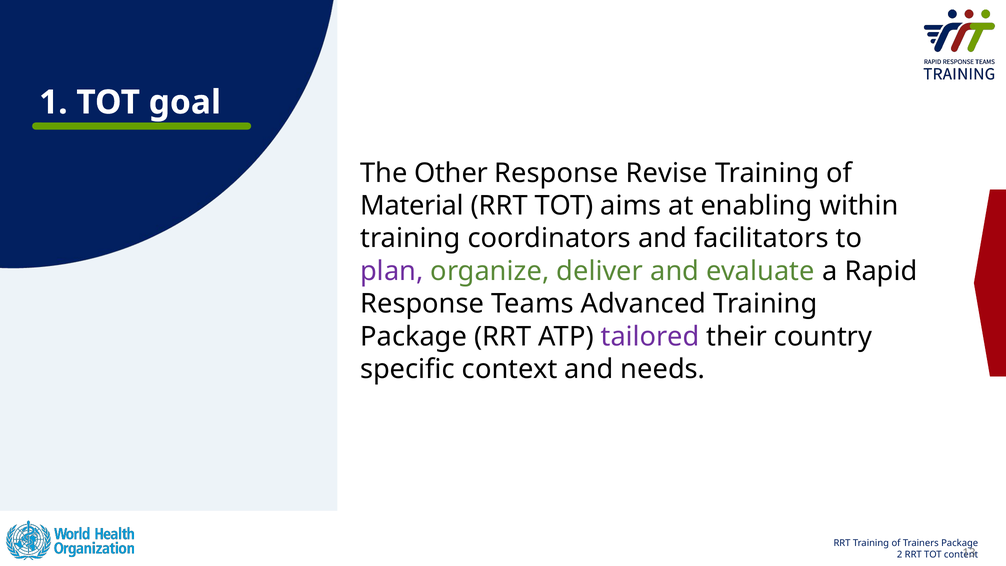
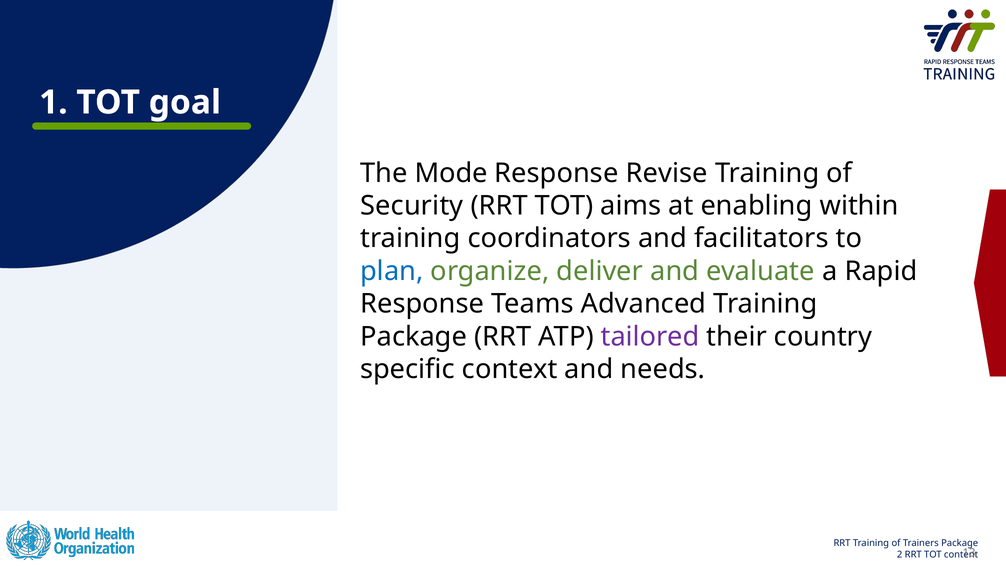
Other: Other -> Mode (451, 173)
Material: Material -> Security (412, 206)
plan colour: purple -> blue (392, 271)
